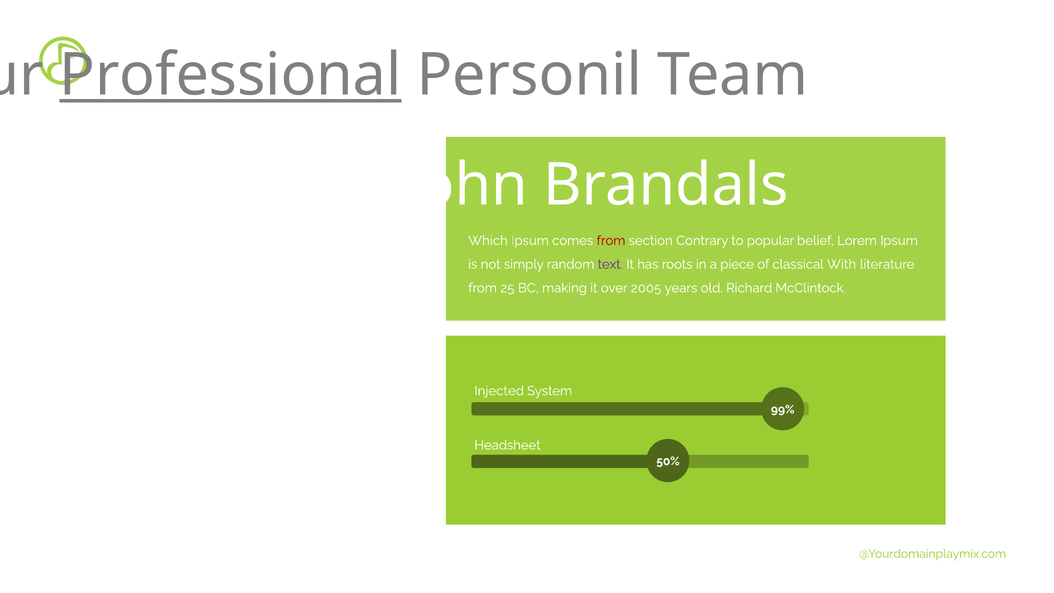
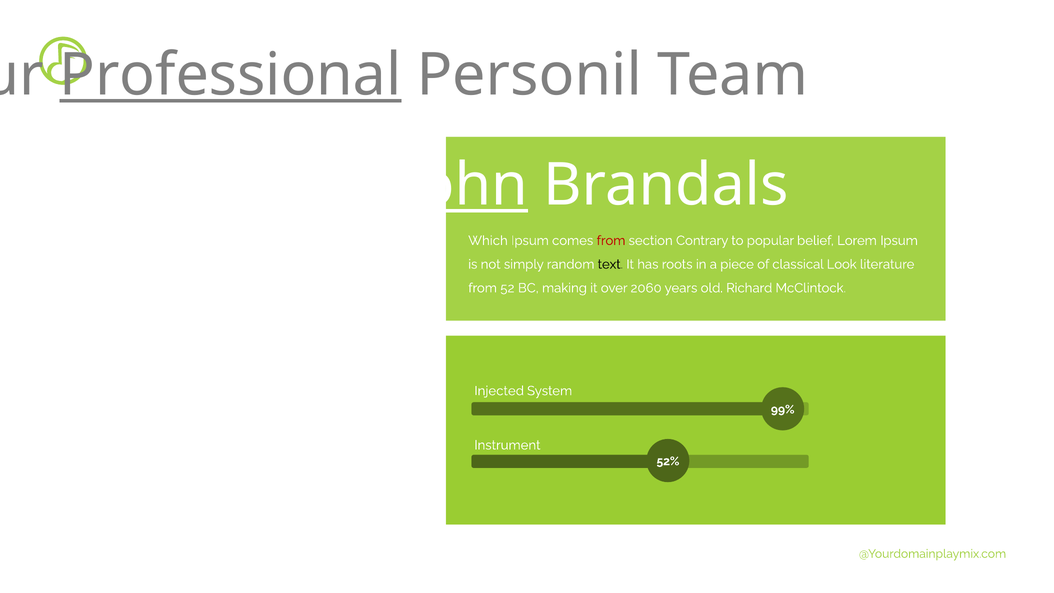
John underline: none -> present (465, 185)
text colour: purple -> black (610, 264)
With: With -> Look (842, 264)
25: 25 -> 52 (507, 288)
2005: 2005 -> 2060 (646, 288)
Headsheet: Headsheet -> Instrument (507, 445)
50%: 50% -> 52% (668, 461)
